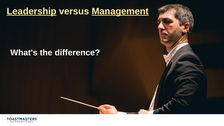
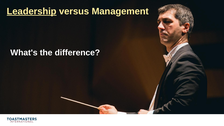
Management underline: present -> none (120, 11)
